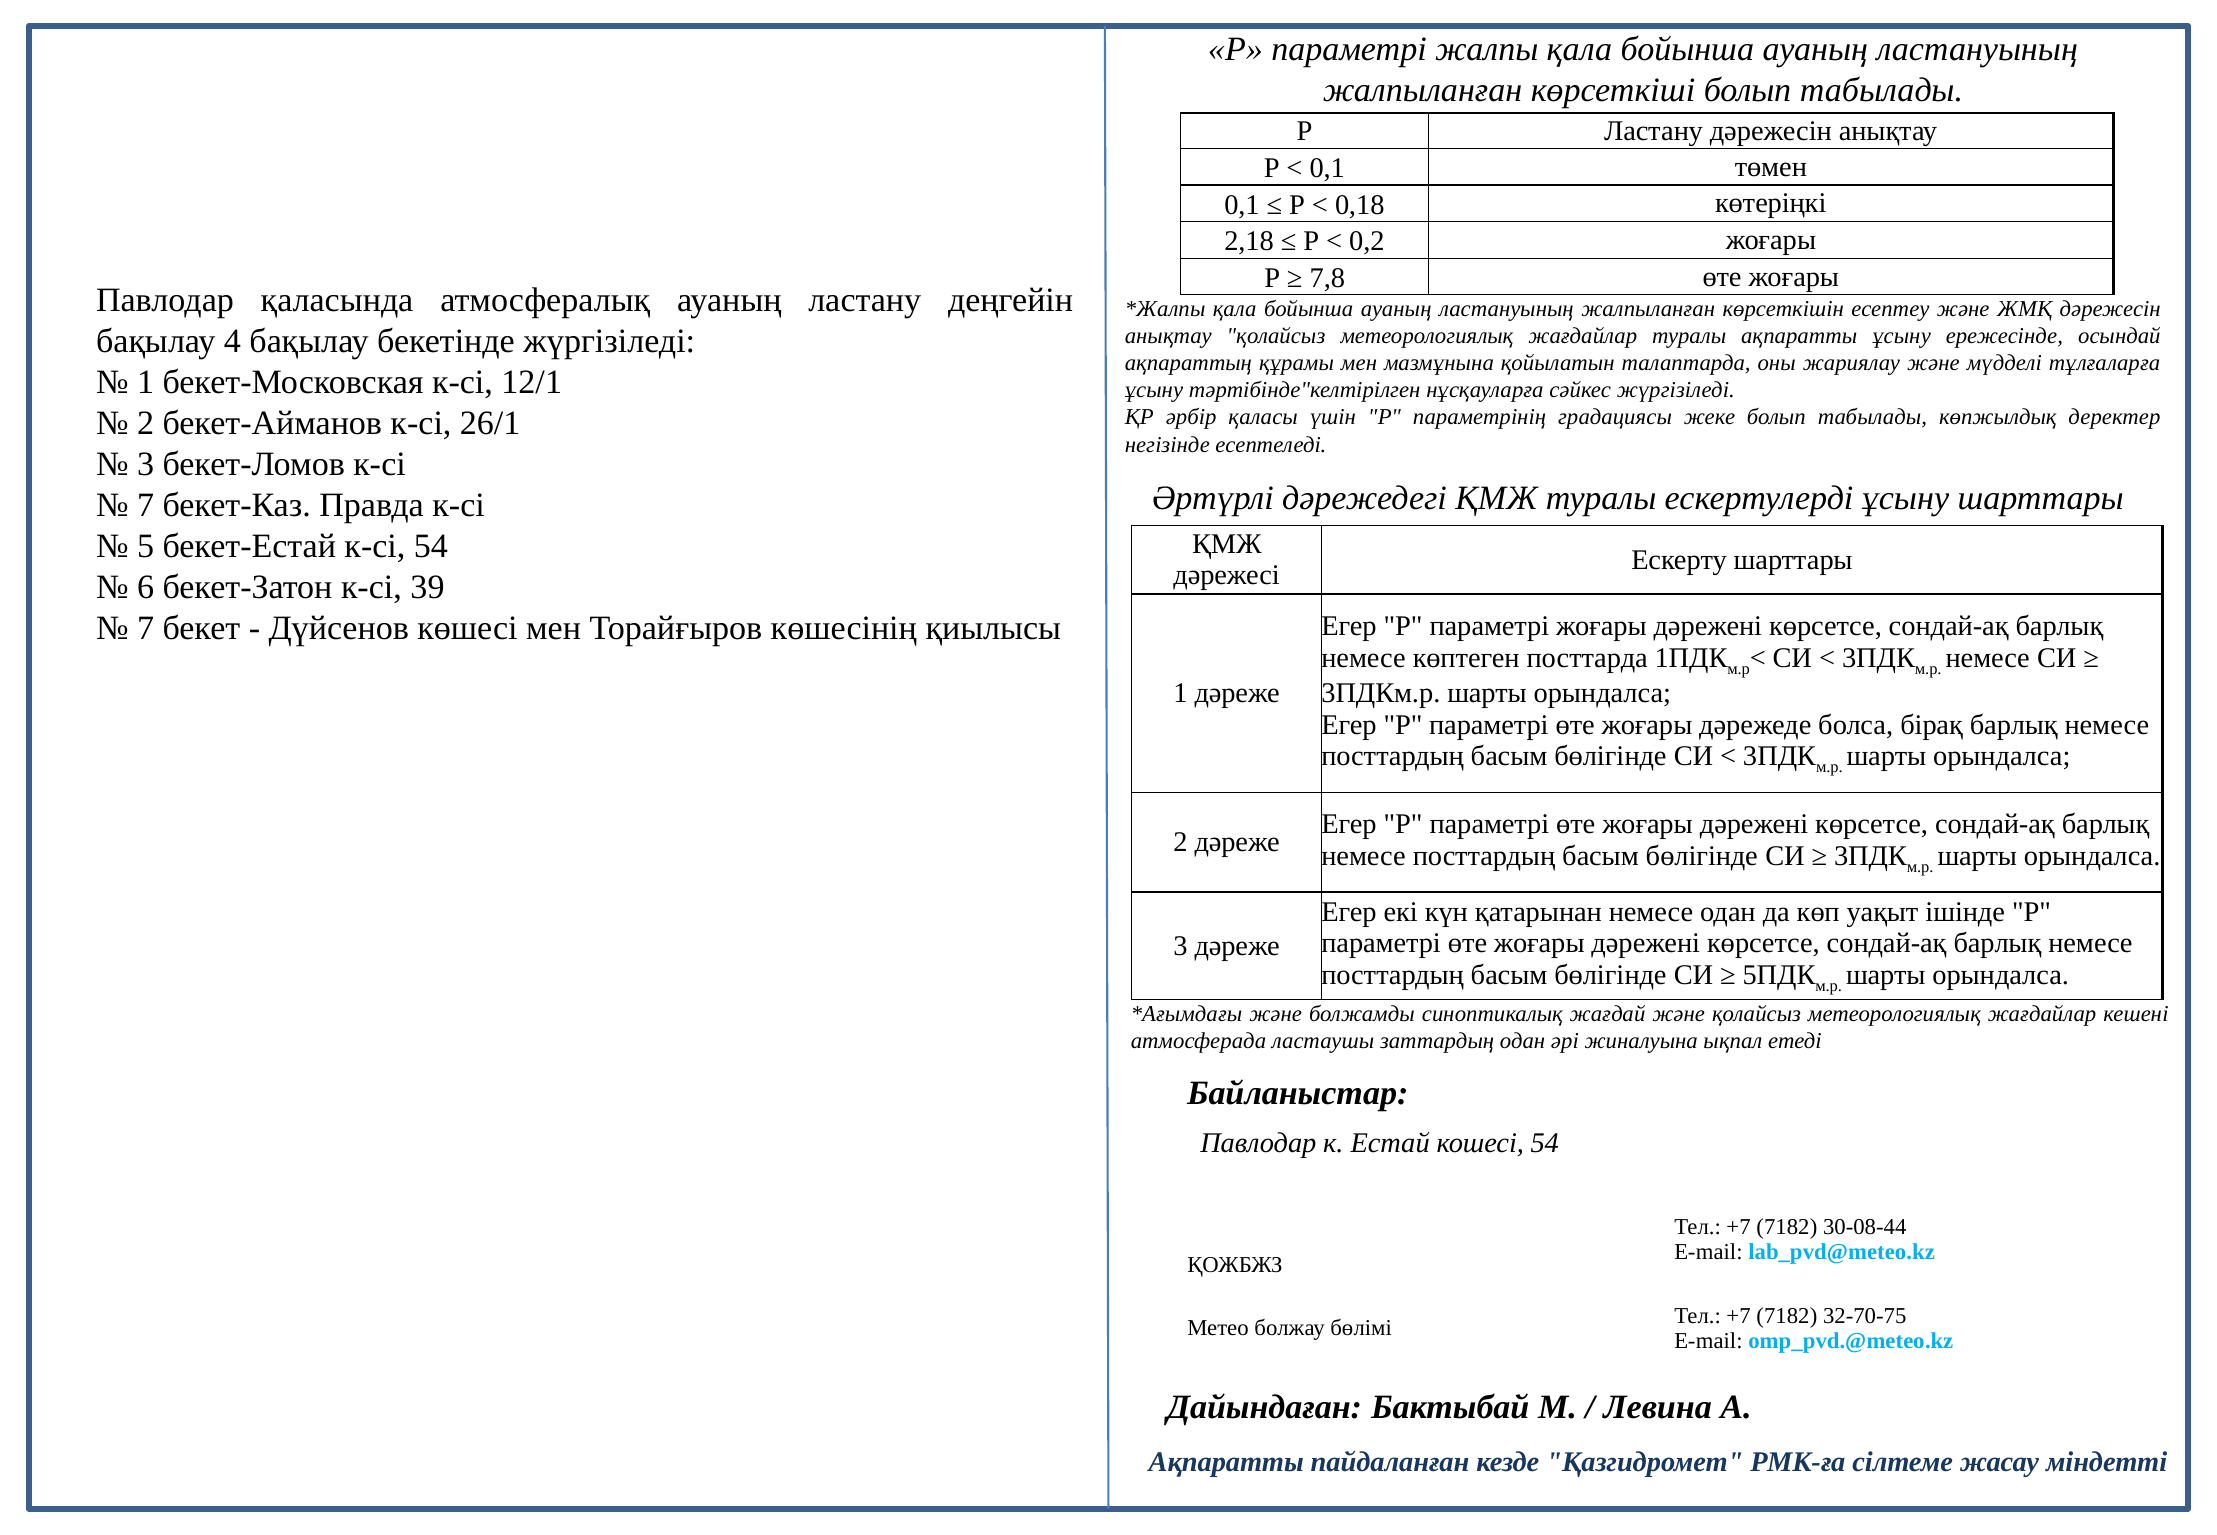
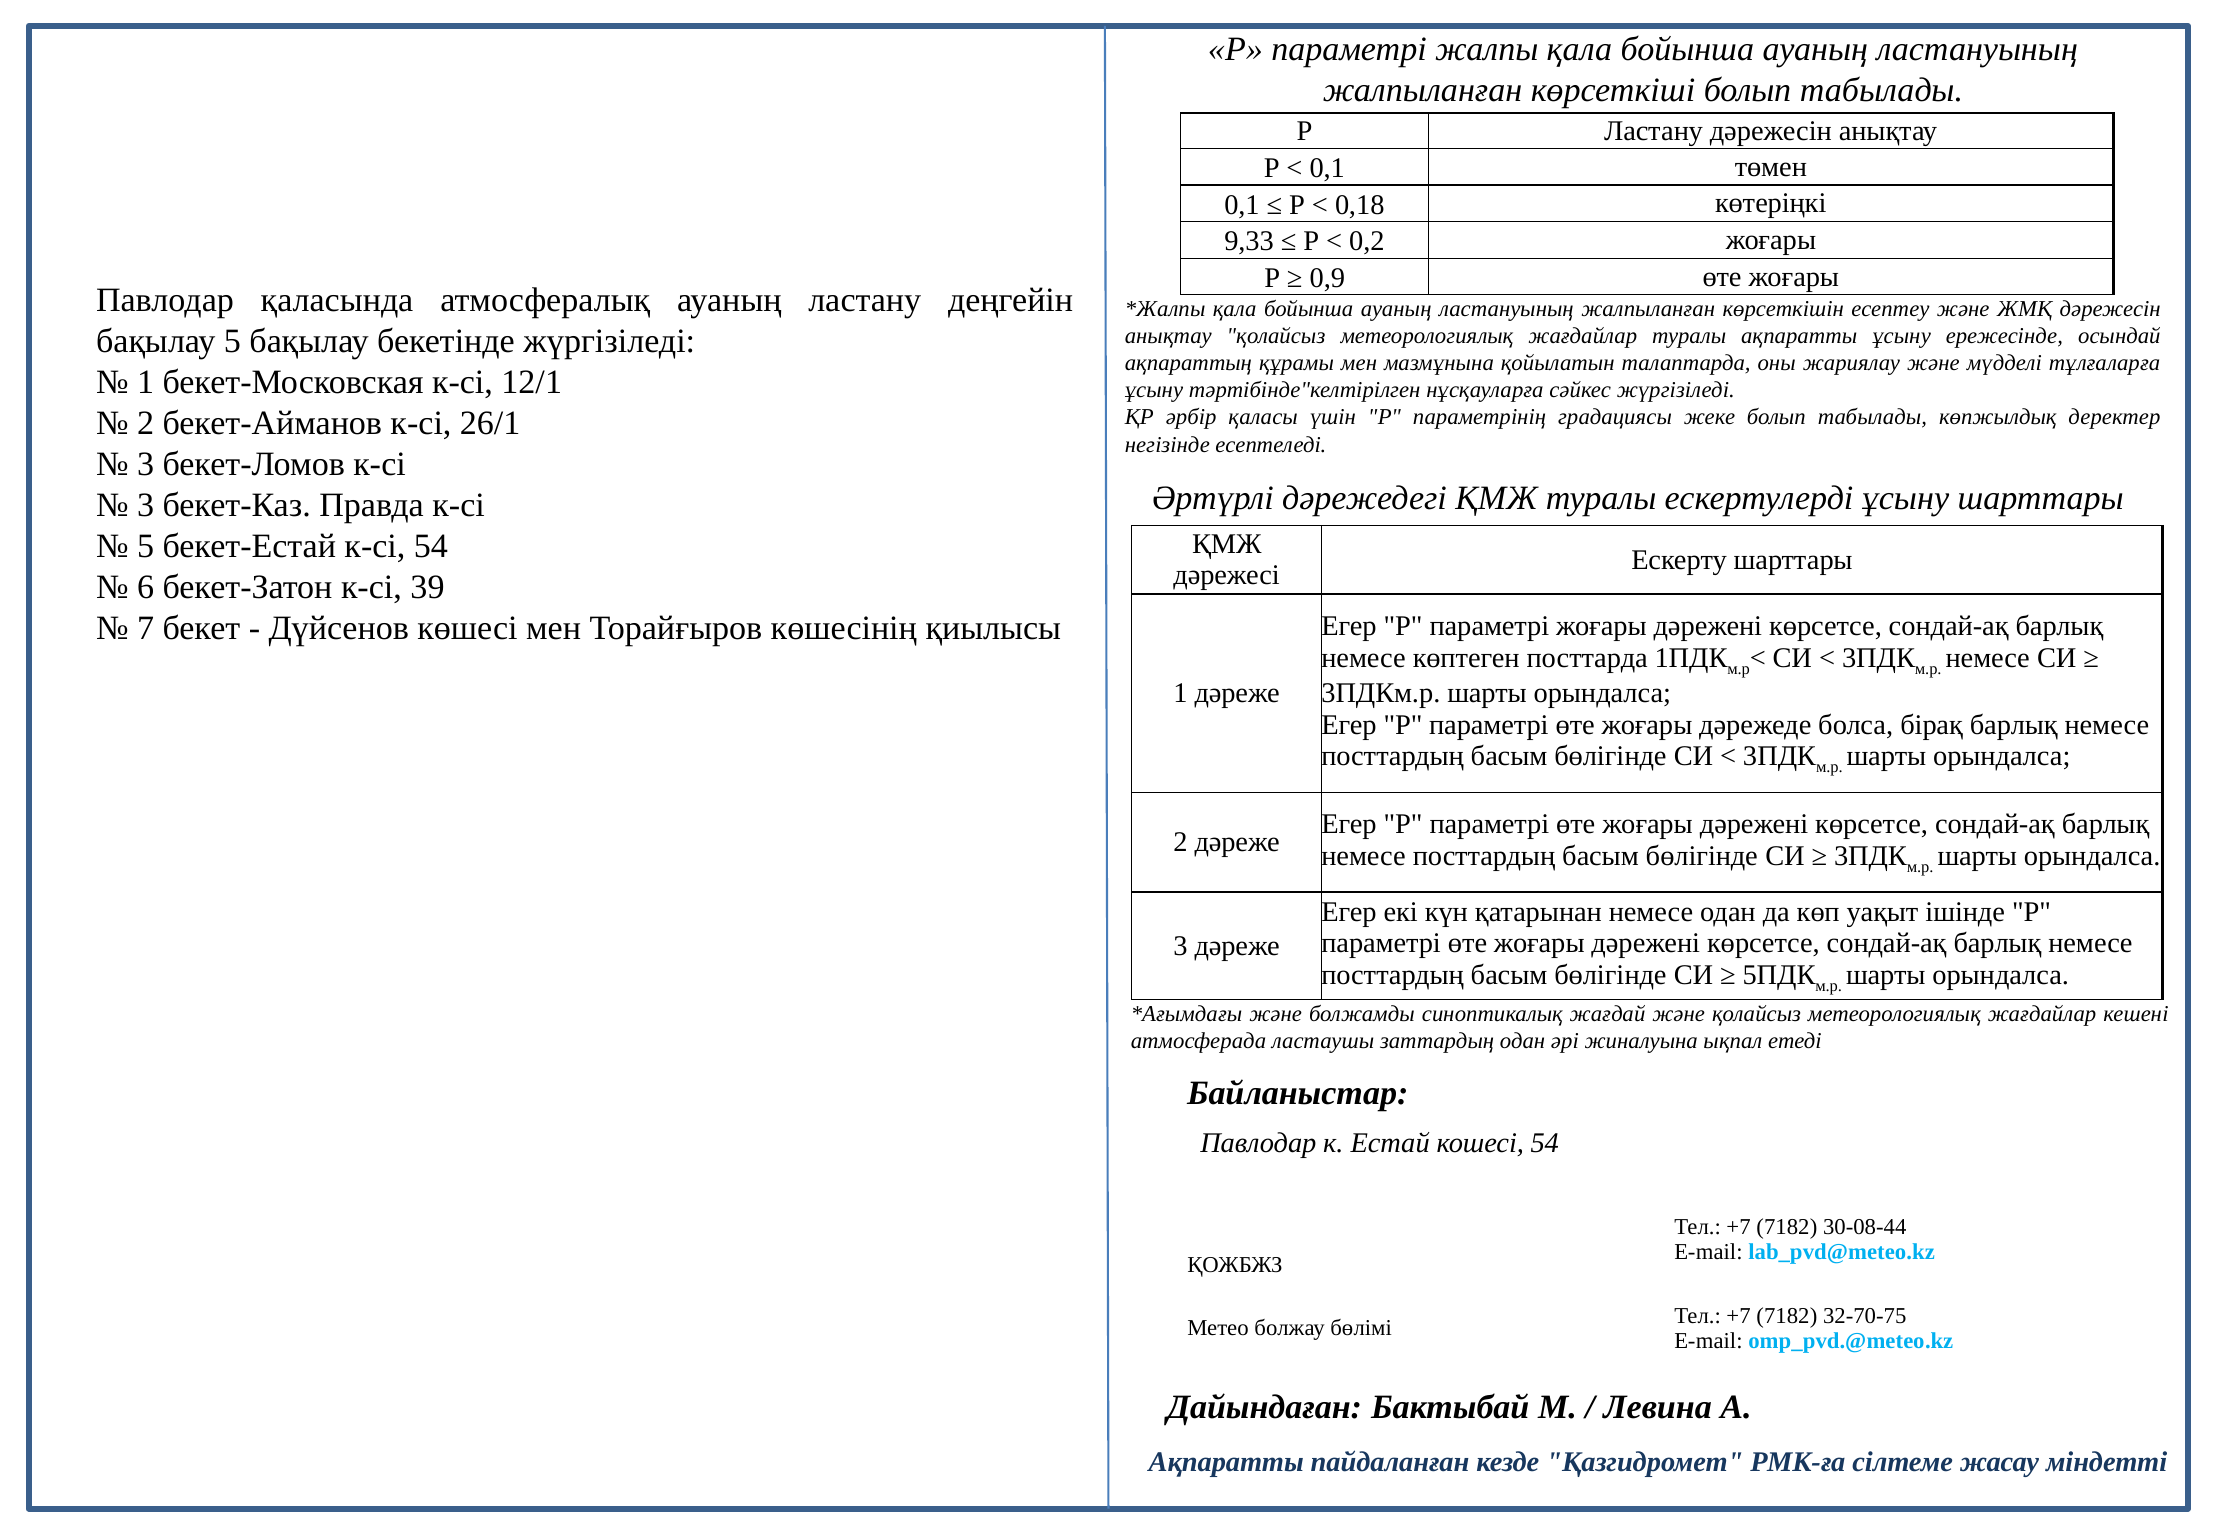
2,18: 2,18 -> 9,33 (1249, 241)
7,8: 7,8 -> 0,9 (1327, 278)
бақылау 4: 4 -> 5 (232, 342)
7: 7 -> 3 (146, 505)
